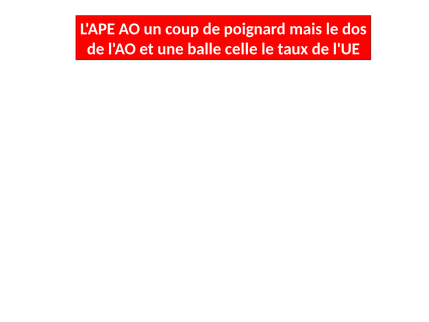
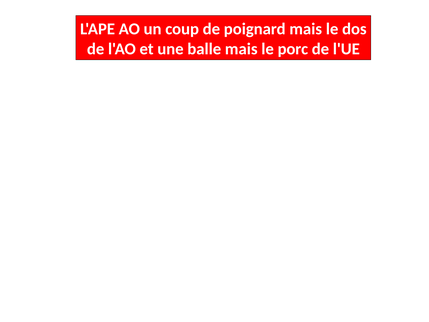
balle celle: celle -> mais (241, 49)
taux: taux -> porc (293, 49)
